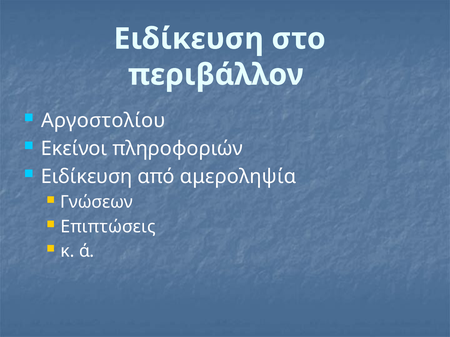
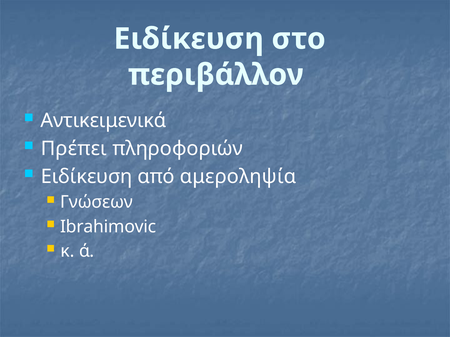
Αργοστολίου: Αργοστολίου -> Αντικειμενικά (103, 121)
Εκείνοι: Εκείνοι -> Πρέπει (74, 149)
Επιπτώσεις: Επιπτώσεις -> Ibrahimovic (108, 227)
